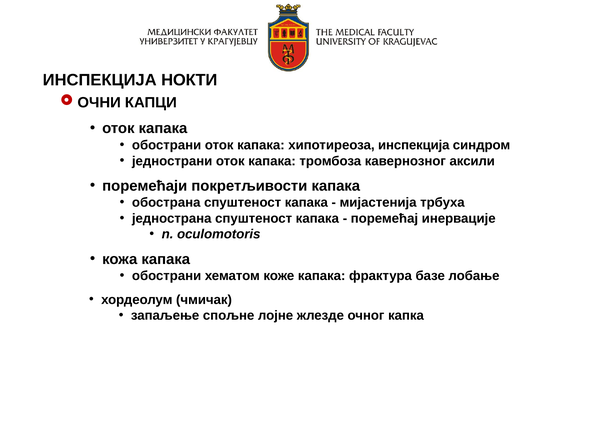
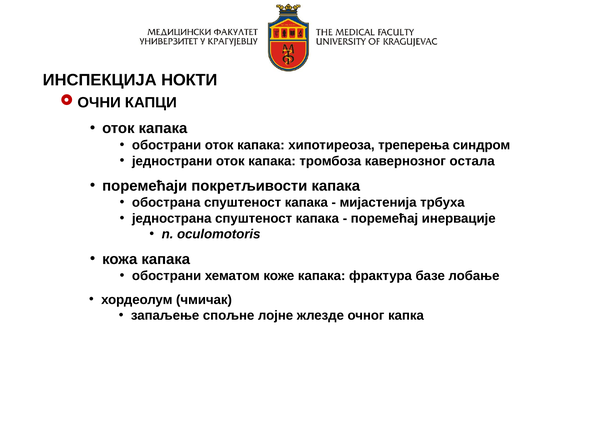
хипотиреоза инспекција: инспекција -> треперења (414, 145)
аксили: аксили -> остала (472, 161)
